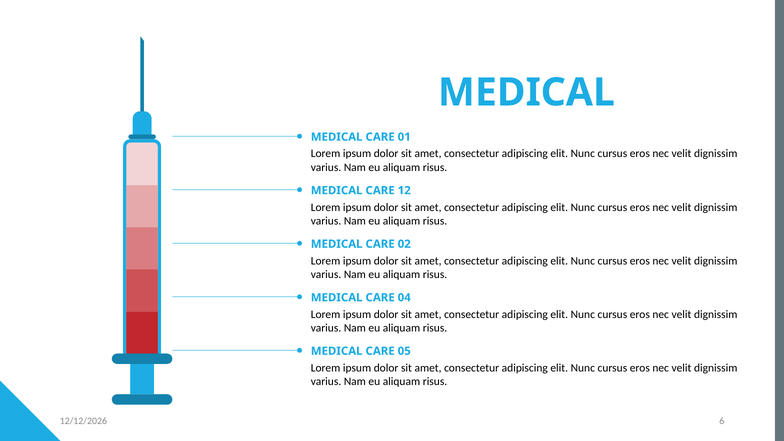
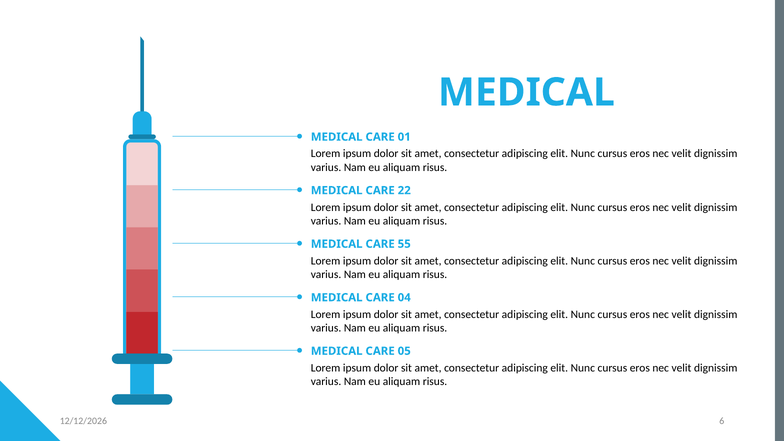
12: 12 -> 22 (404, 190)
02: 02 -> 55 (404, 244)
